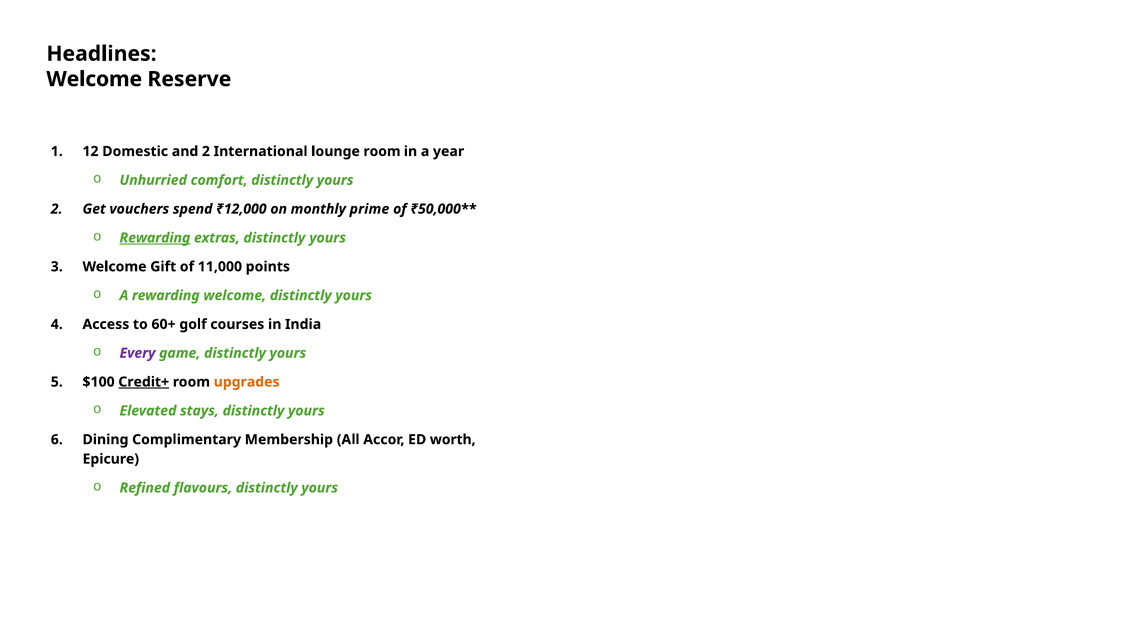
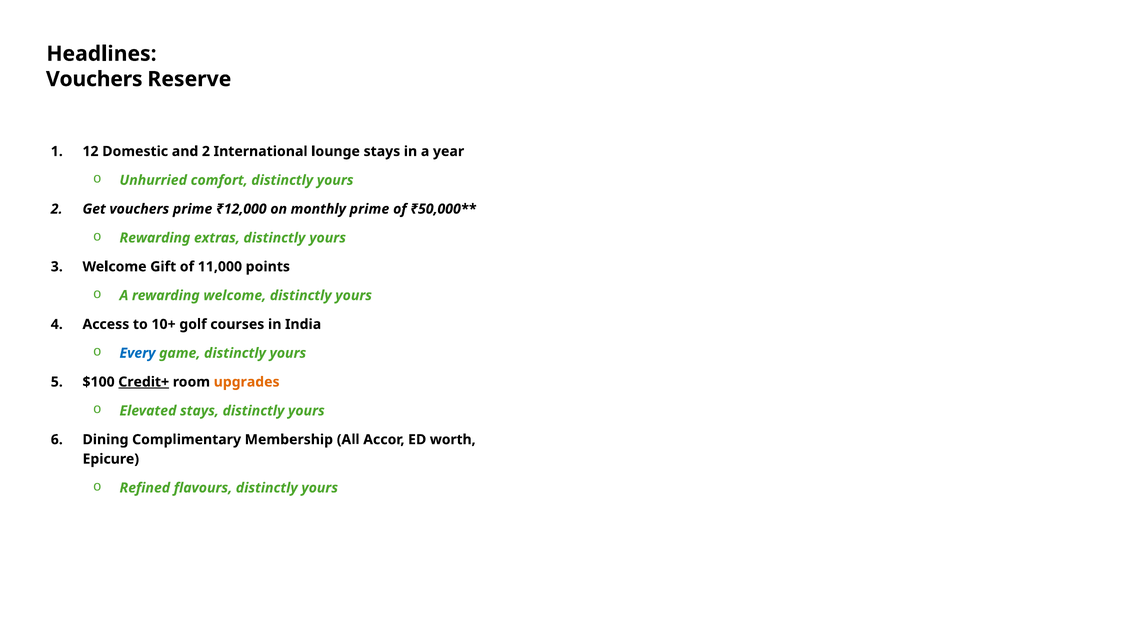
Welcome: Welcome -> Vouchers (94, 79)
lounge room: room -> stays (382, 151)
vouchers spend: spend -> prime (193, 209)
Rewarding underline: present -> none (155, 238)
60+: 60+ -> 10+ (164, 325)
Every colour: purple -> blue (137, 353)
